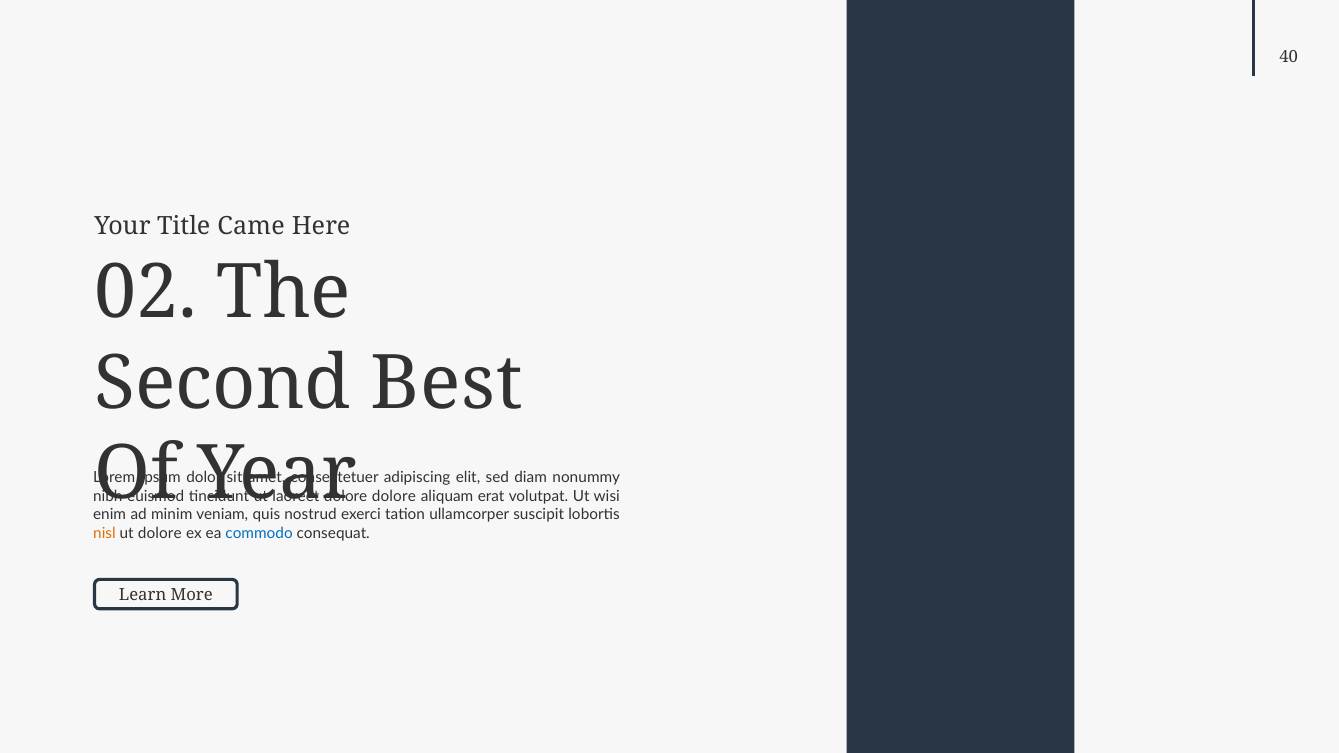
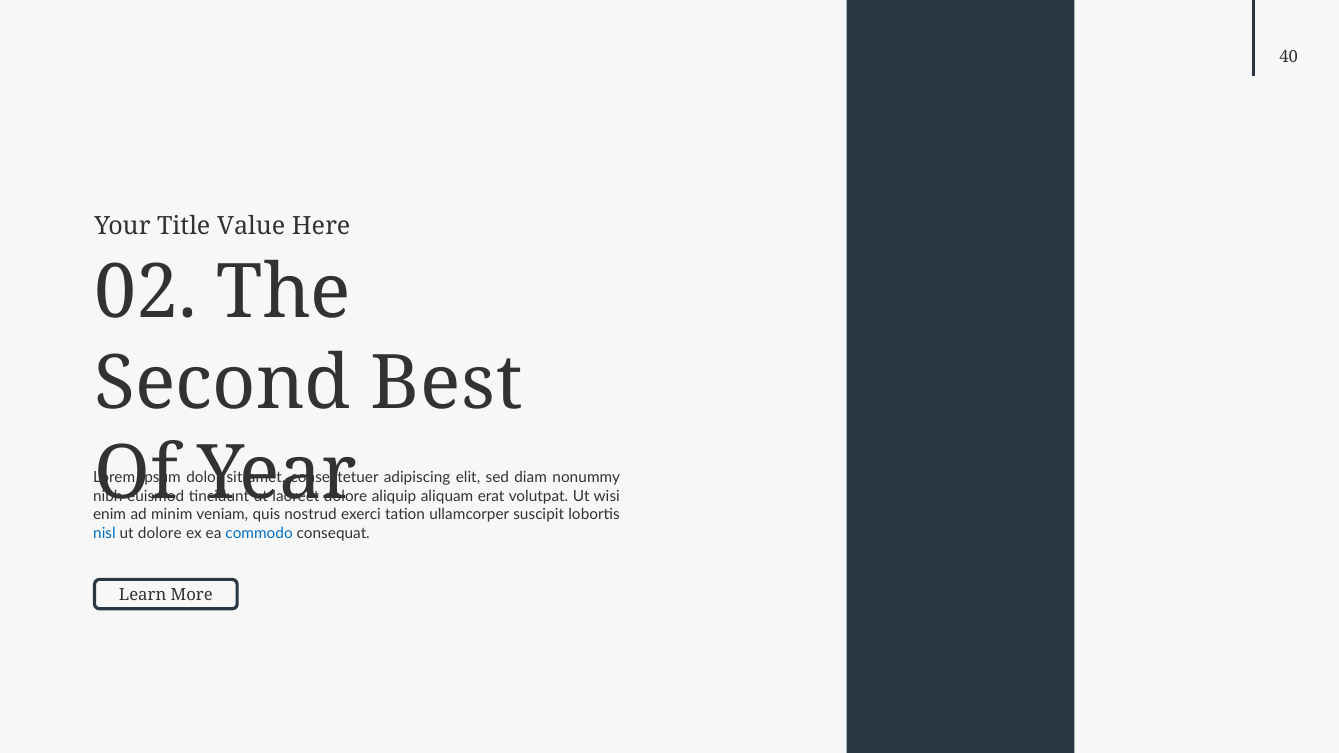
Came: Came -> Value (251, 227)
dolore: dolore -> aliquip (394, 496)
nisl colour: orange -> blue (104, 533)
